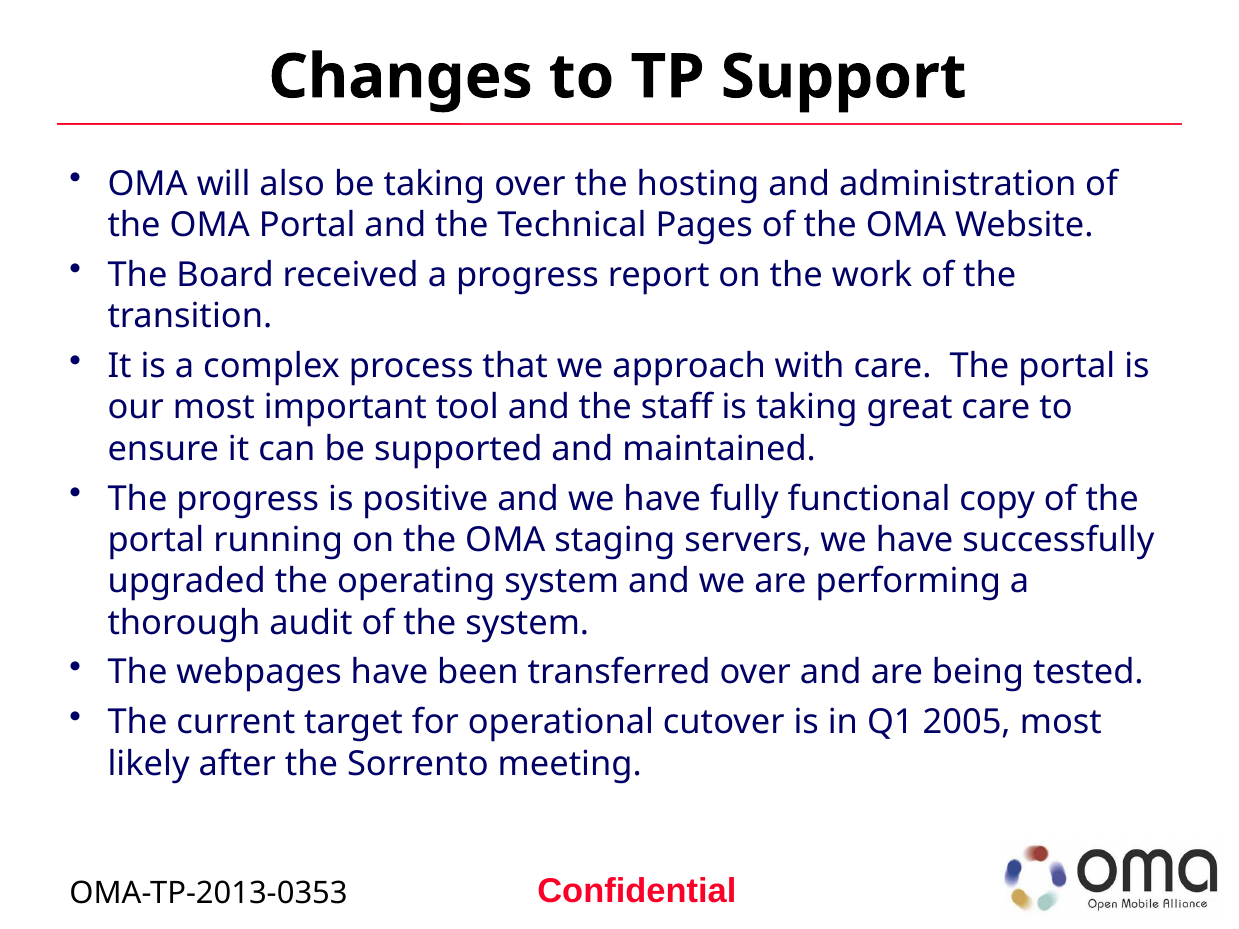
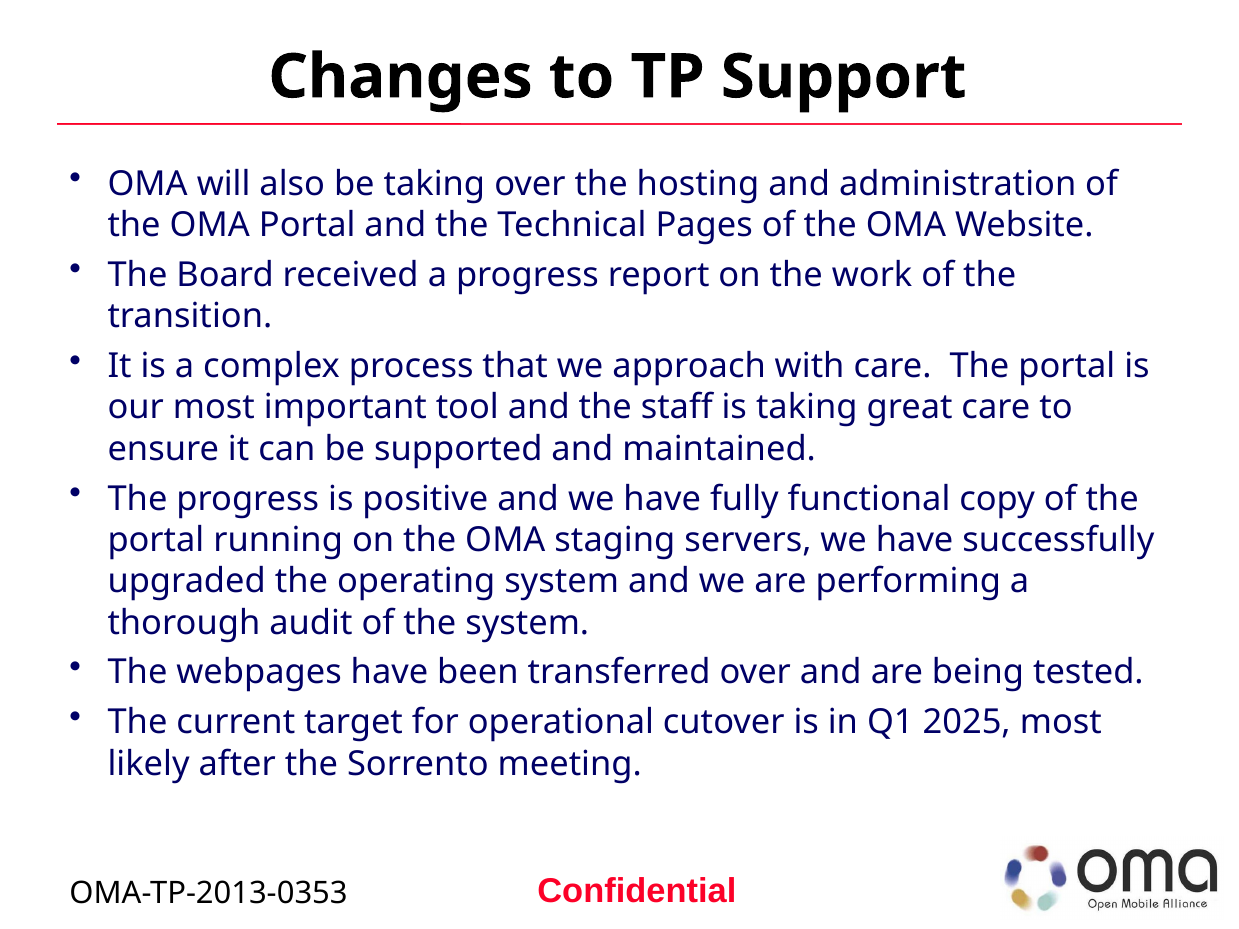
2005: 2005 -> 2025 (967, 723)
